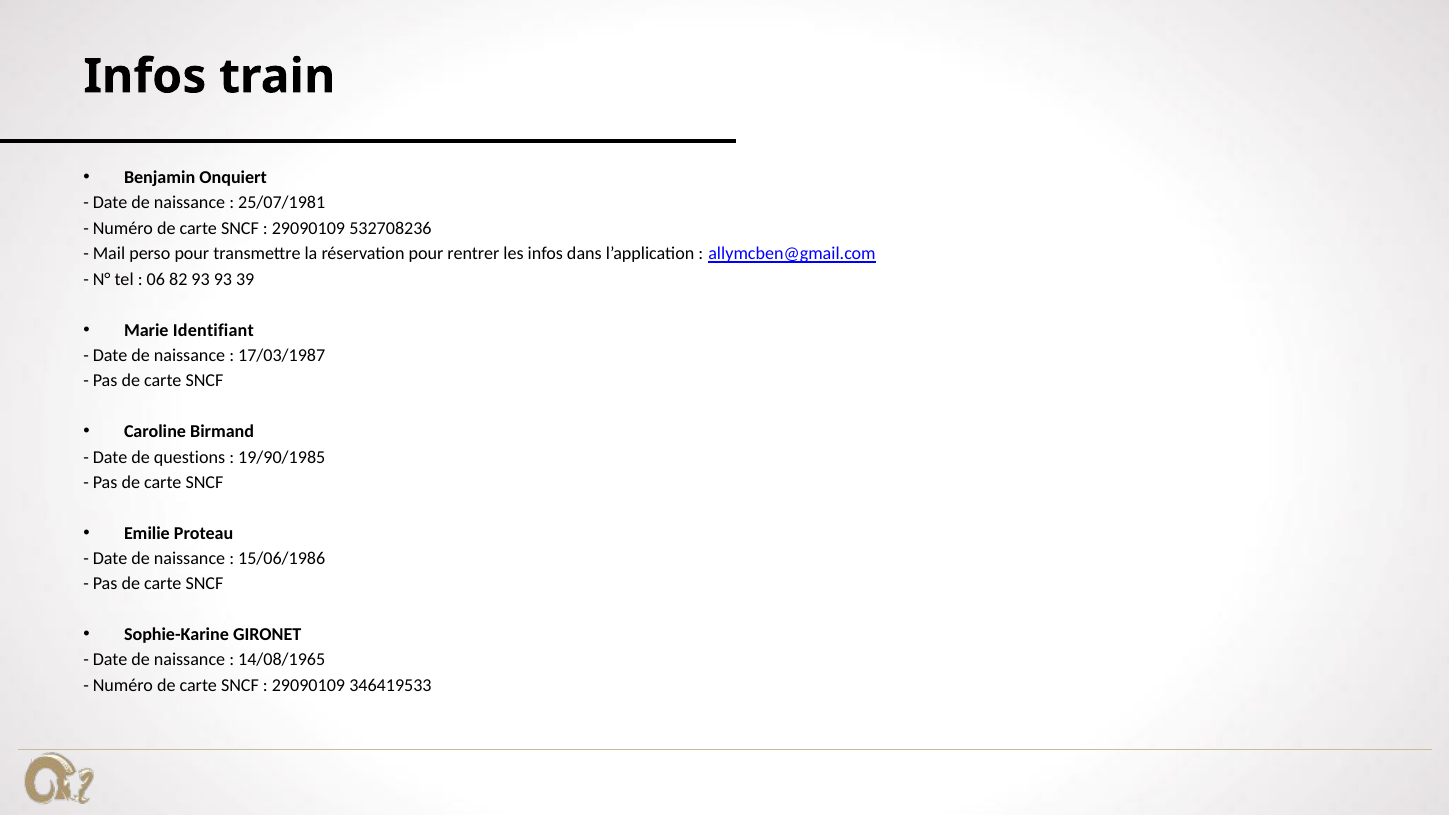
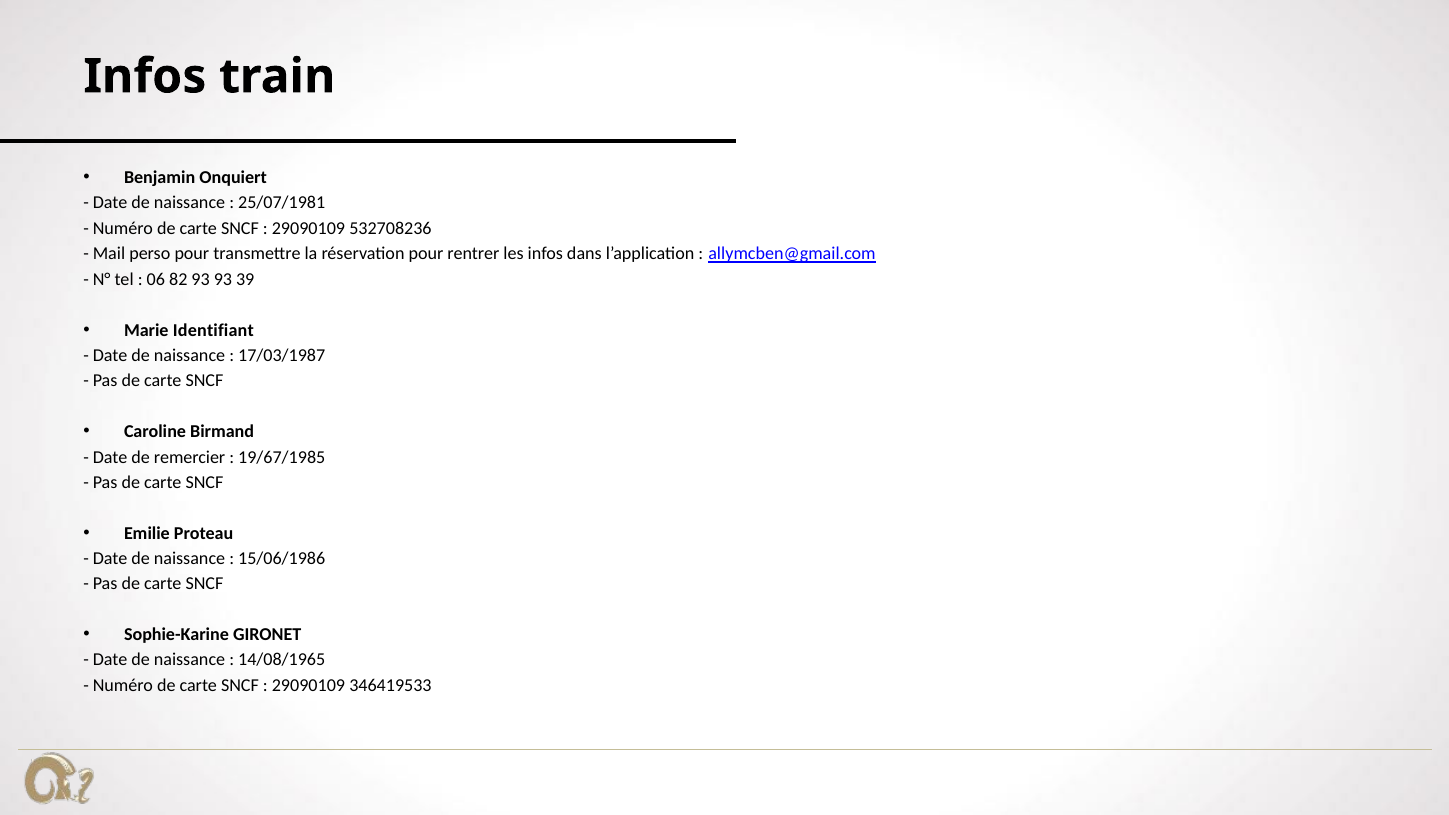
questions: questions -> remercier (190, 457)
19/90/1985: 19/90/1985 -> 19/67/1985 (282, 457)
